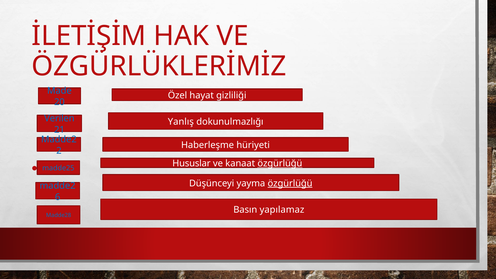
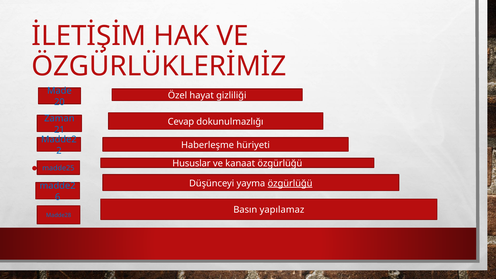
Verilen: Verilen -> Zaman (59, 119)
Yanlış: Yanlış -> Cevap (181, 122)
özgürlüğü underline: present -> none (280, 164)
